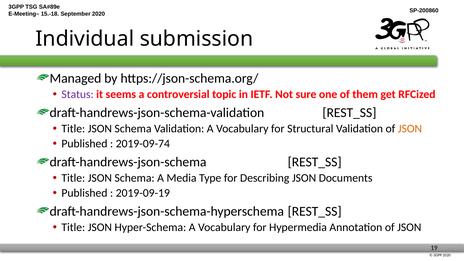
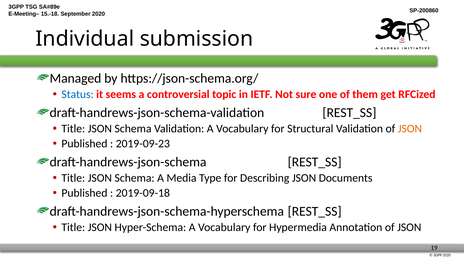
Status colour: purple -> blue (78, 94)
2019-09-74: 2019-09-74 -> 2019-09-23 (143, 144)
2019-09-19: 2019-09-19 -> 2019-09-18 (143, 193)
